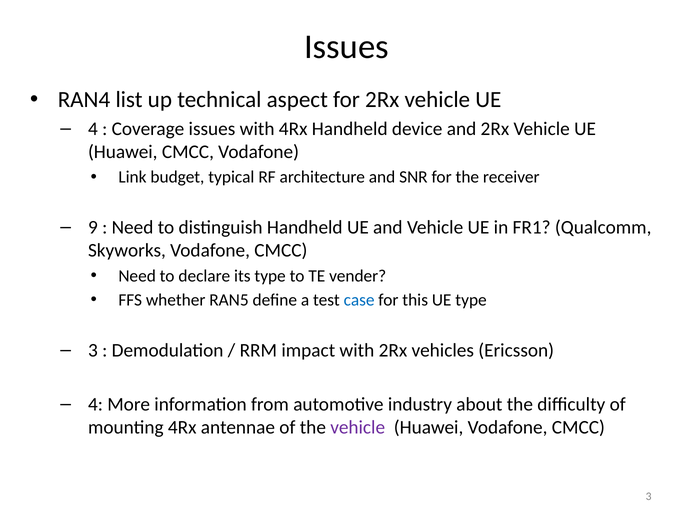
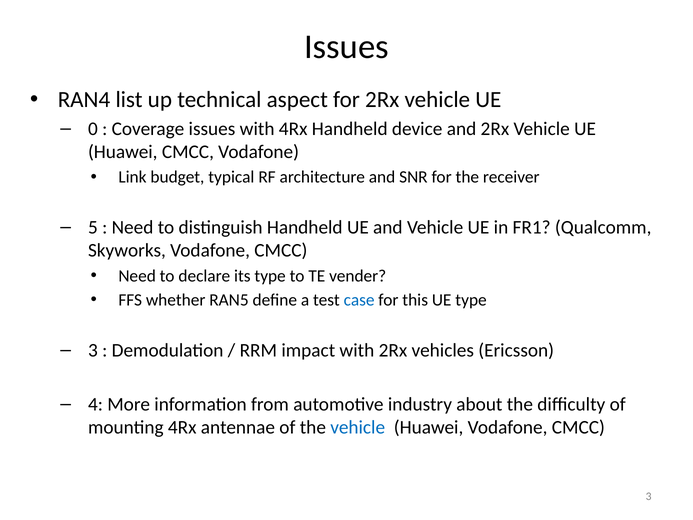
4: 4 -> 0 (93, 129)
9: 9 -> 5 (93, 227)
vehicle colour: purple -> blue (358, 427)
